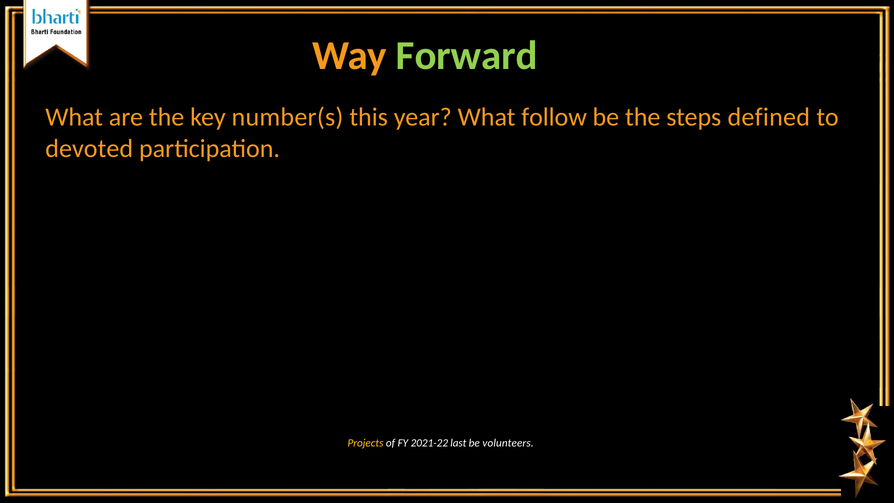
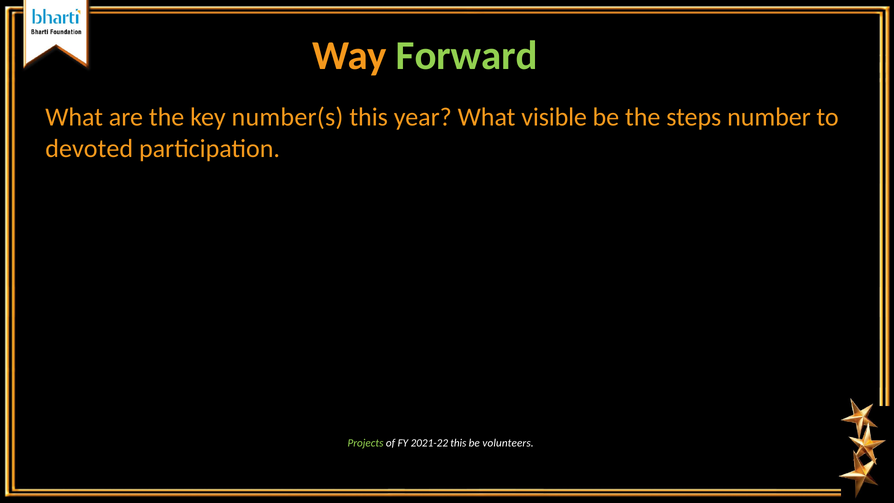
follow: follow -> visible (554, 117)
defined: defined -> number (769, 117)
Projects colour: yellow -> light green (366, 443)
2021-22 last: last -> this (458, 443)
